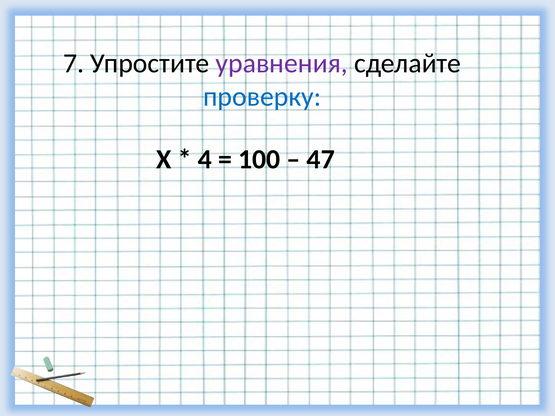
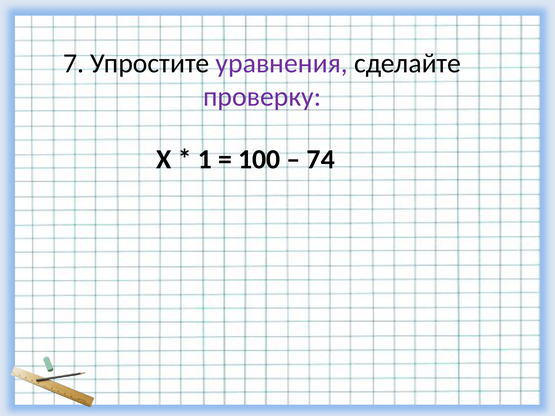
проверку colour: blue -> purple (262, 97)
4: 4 -> 1 (205, 160)
47: 47 -> 74 (321, 160)
